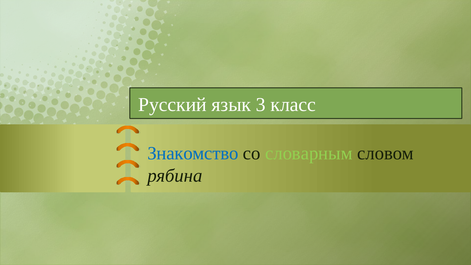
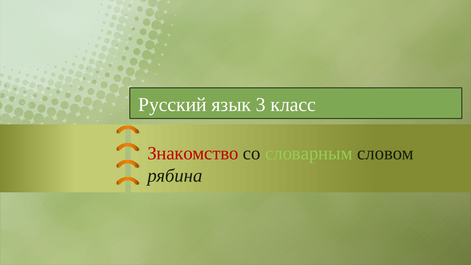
Знакомство colour: blue -> red (193, 153)
